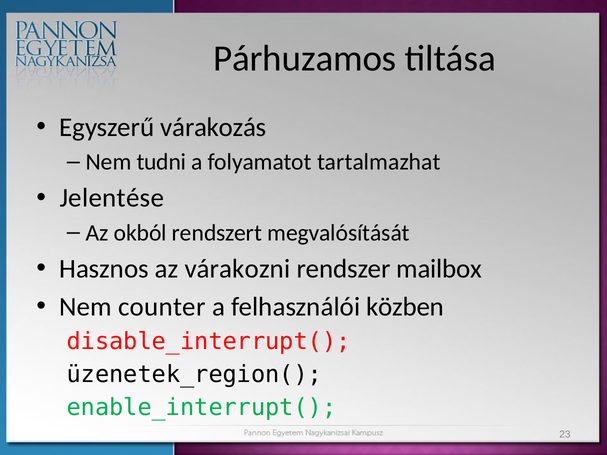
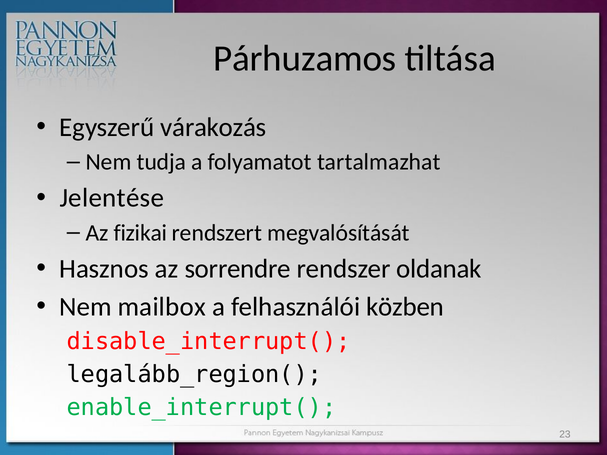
tudni: tudni -> tudja (161, 162)
okból: okból -> fizikai (140, 233)
várakozni: várakozni -> sorrendre (238, 269)
mailbox: mailbox -> oldanak (439, 269)
counter: counter -> mailbox (162, 307)
üzenetek_region(: üzenetek_region( -> legalább_region( (194, 375)
